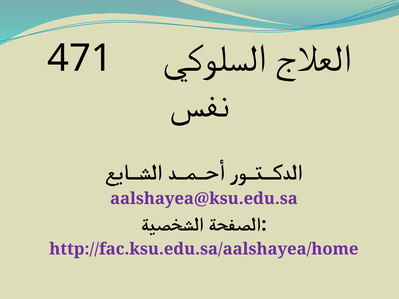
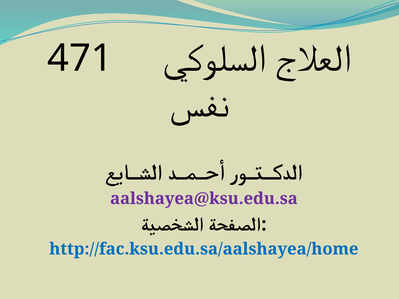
http://fac.ksu.edu.sa/aalshayea/home colour: purple -> blue (204, 249)
